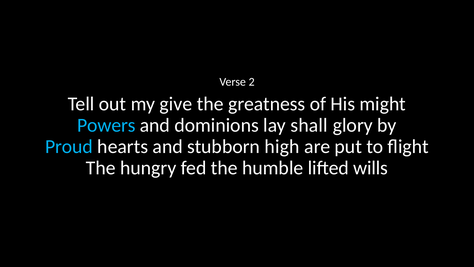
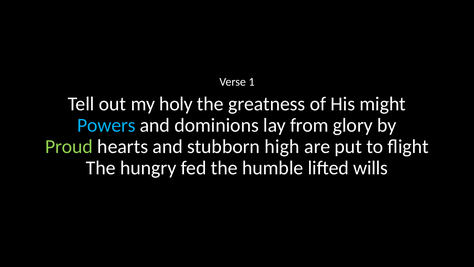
2: 2 -> 1 (252, 82)
give: give -> holy (176, 104)
shall: shall -> from (309, 125)
Proud colour: light blue -> light green (69, 146)
